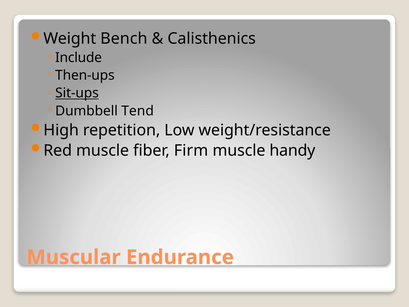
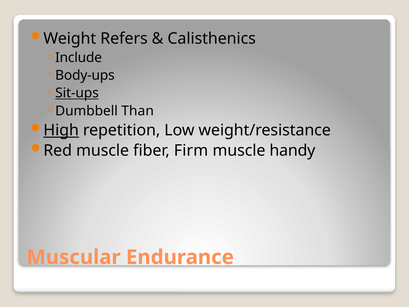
Bench: Bench -> Refers (124, 38)
Then-ups: Then-ups -> Body-ups (85, 75)
Tend: Tend -> Than (138, 111)
High underline: none -> present (61, 130)
